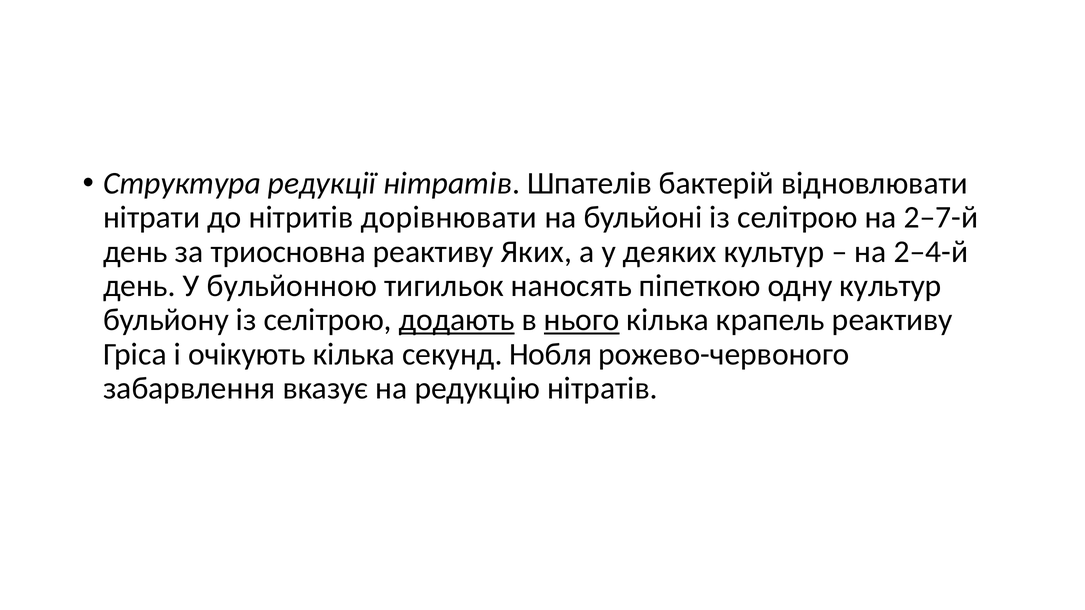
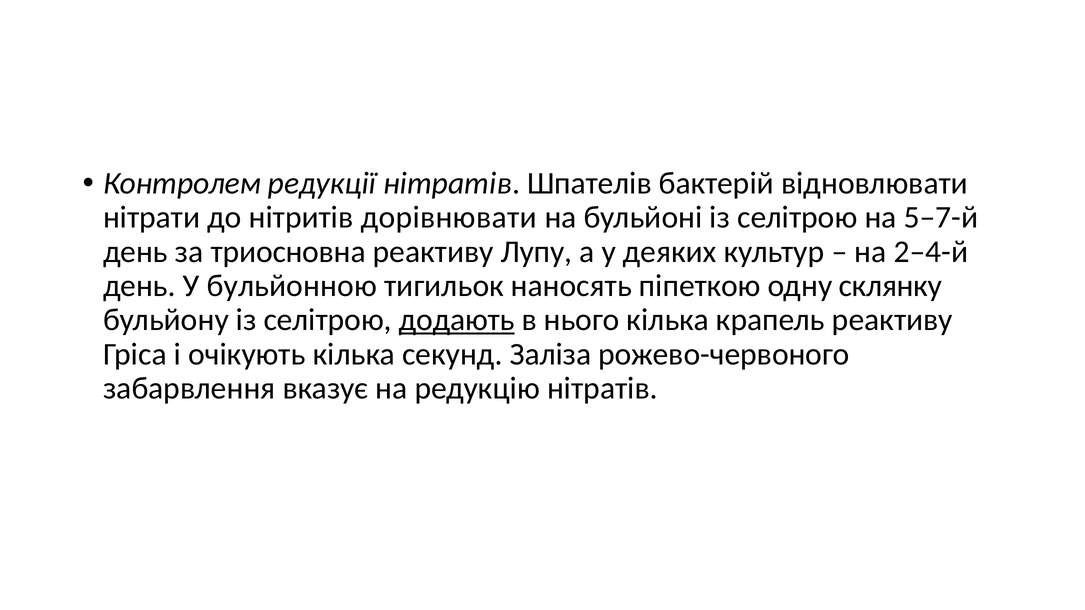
Структура: Структура -> Контролем (182, 183)
2–7-й: 2–7-й -> 5–7-й (941, 218)
Яких: Яких -> Лупу (536, 252)
одну культур: культур -> склянку (890, 286)
нього underline: present -> none (582, 320)
Нобля: Нобля -> Заліза (550, 354)
